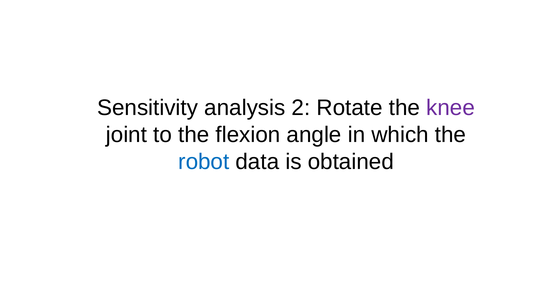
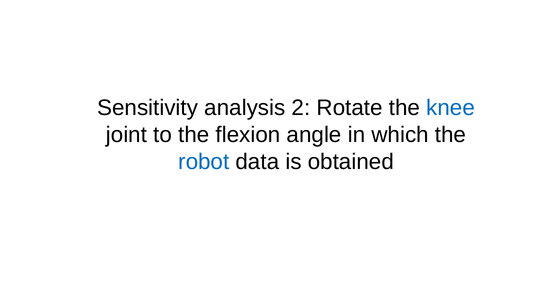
knee colour: purple -> blue (451, 108)
